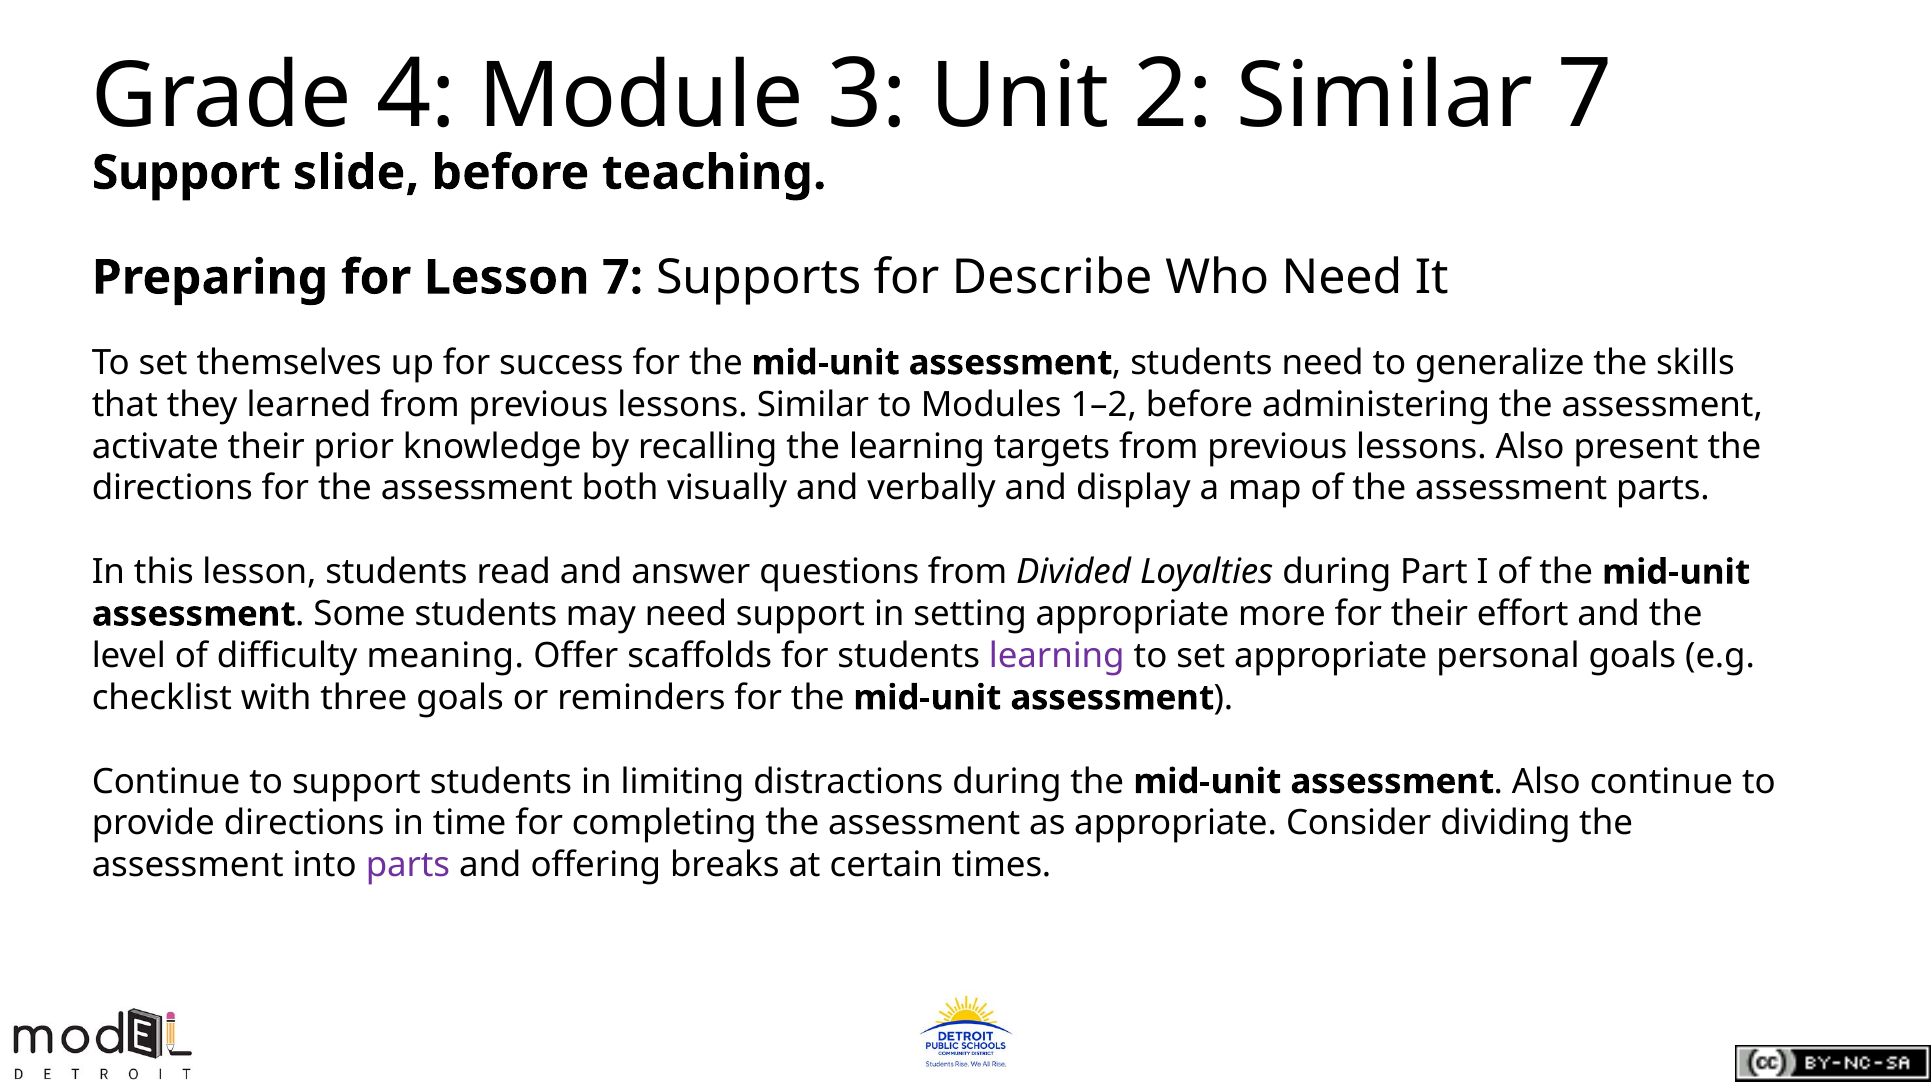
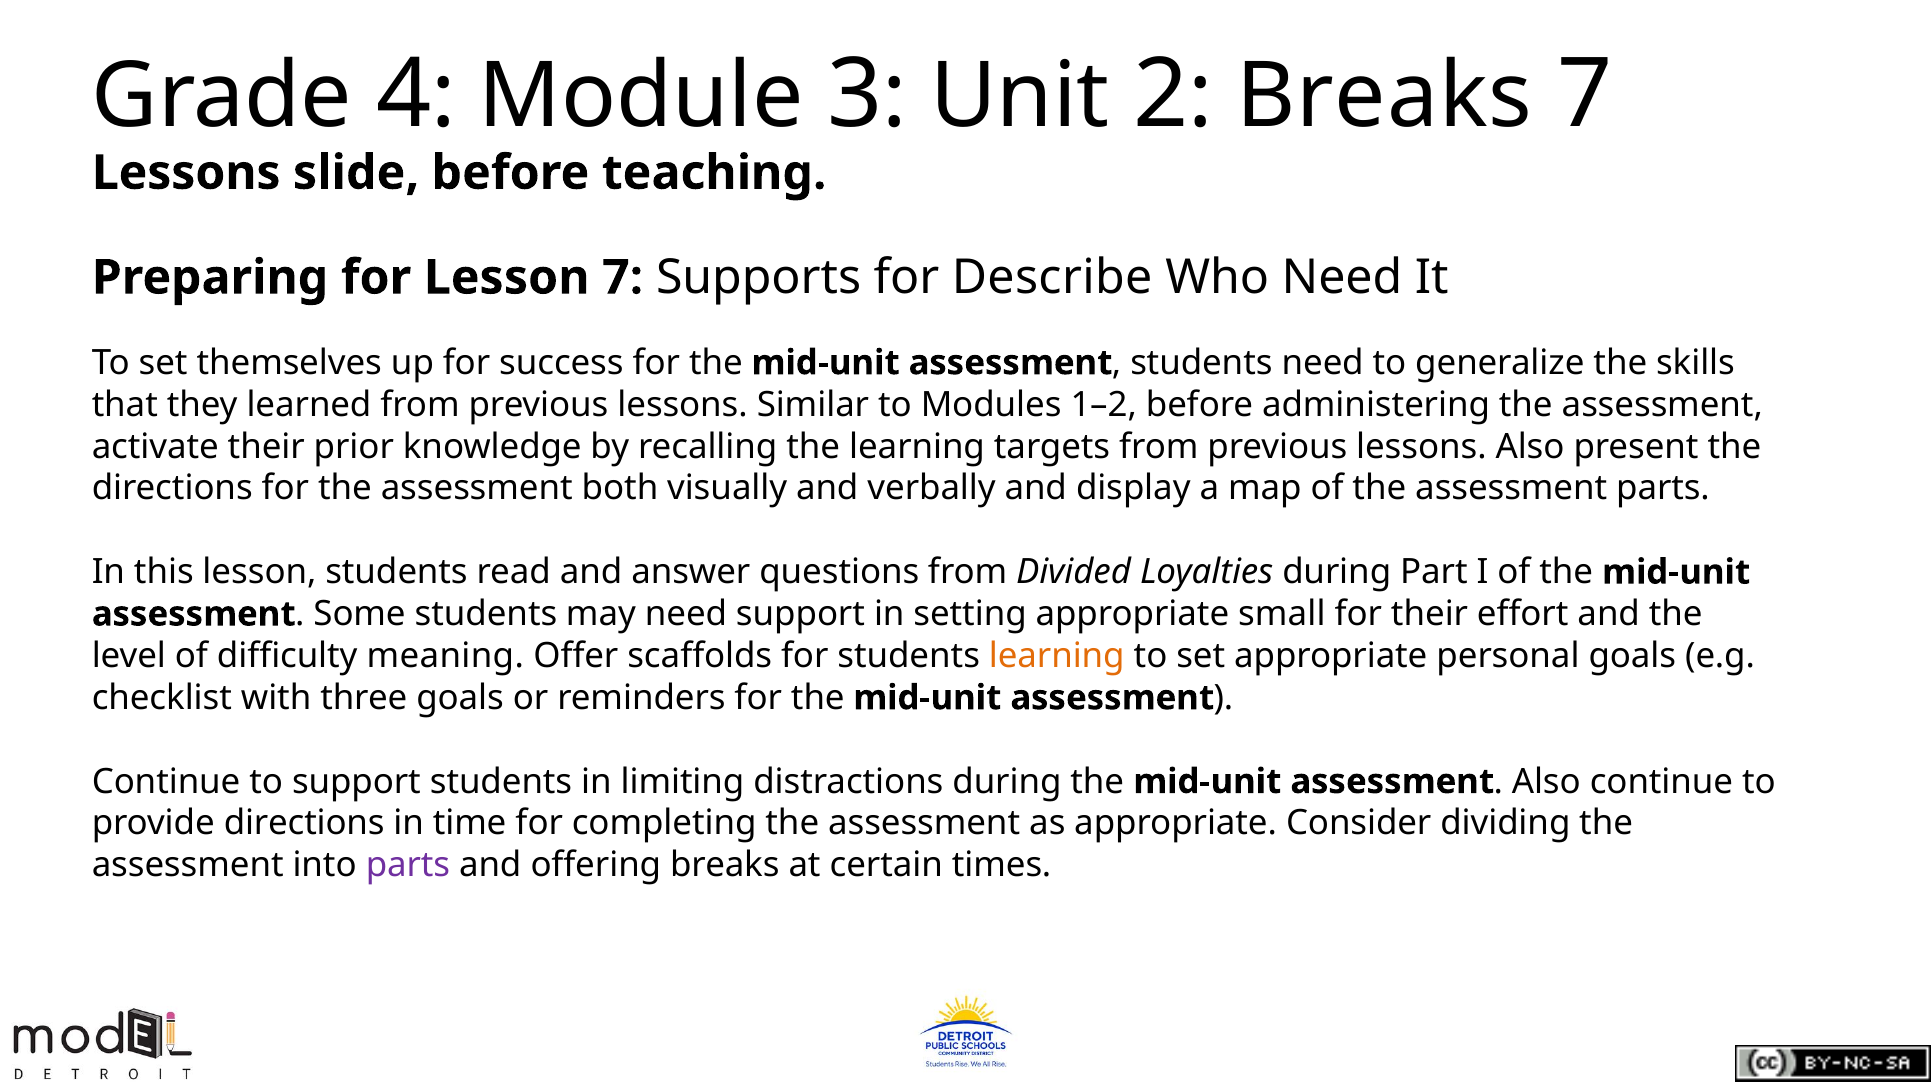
2 Similar: Similar -> Breaks (1384, 96)
Support: Support -> Lessons (186, 173)
more: more -> small (1282, 614)
learning colour: purple -> orange (1057, 656)
